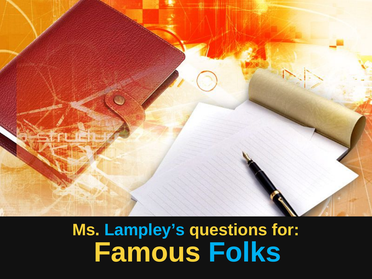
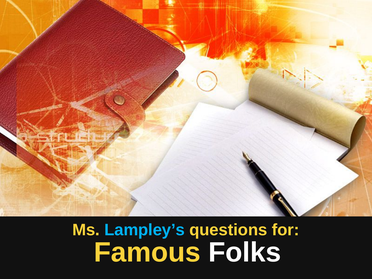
Folks colour: light blue -> white (245, 252)
